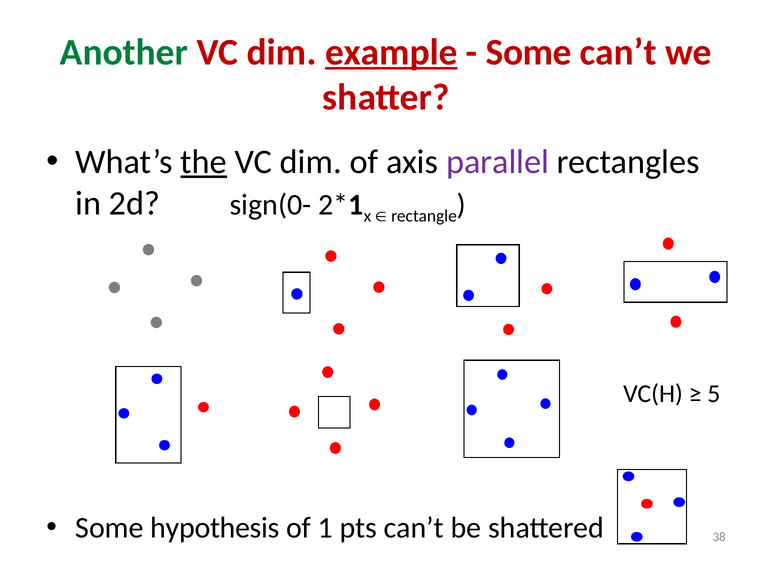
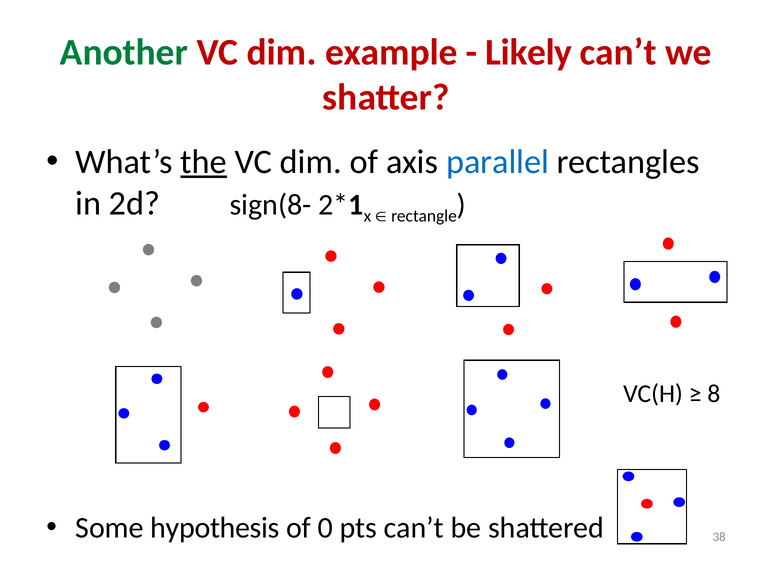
example underline: present -> none (391, 52)
Some: Some -> Likely (529, 52)
parallel colour: purple -> blue (498, 162)
sign(0-: sign(0- -> sign(8- (271, 205)
5: 5 -> 8 (714, 394)
1: 1 -> 0 (325, 528)
